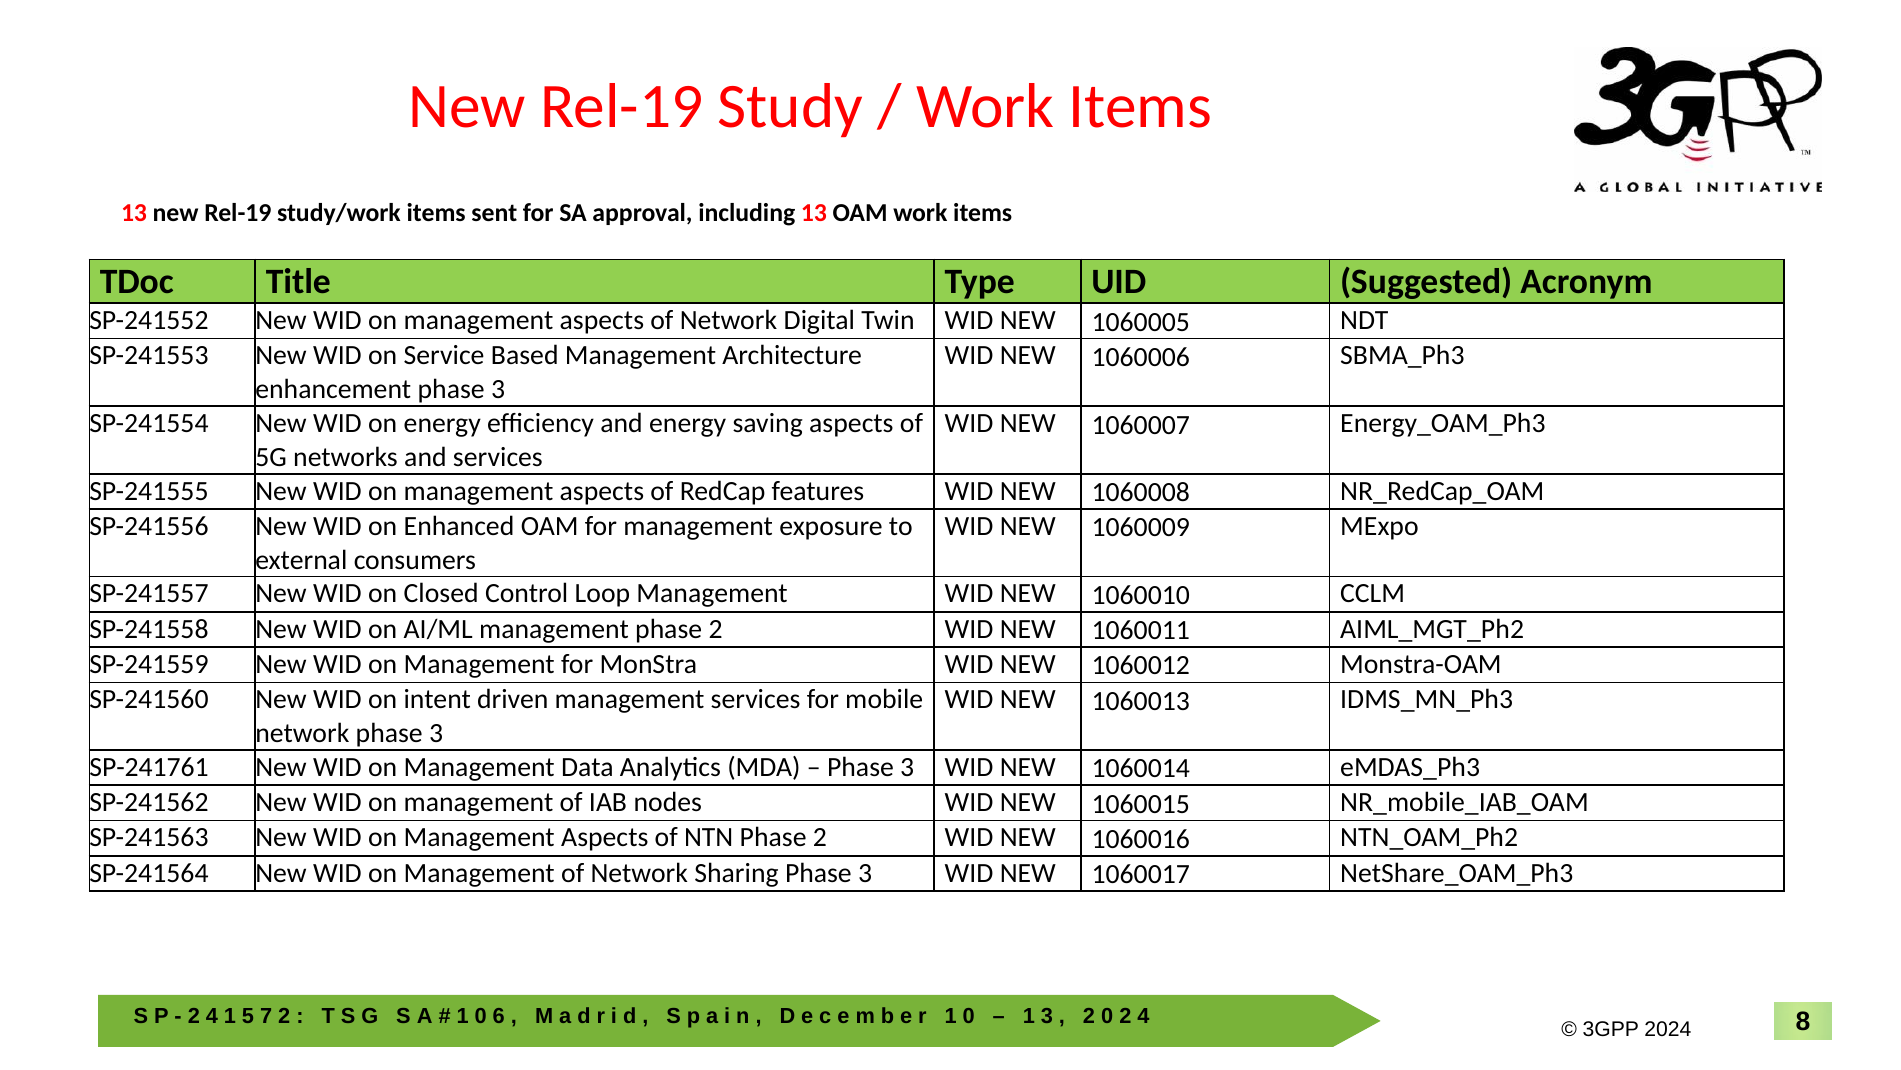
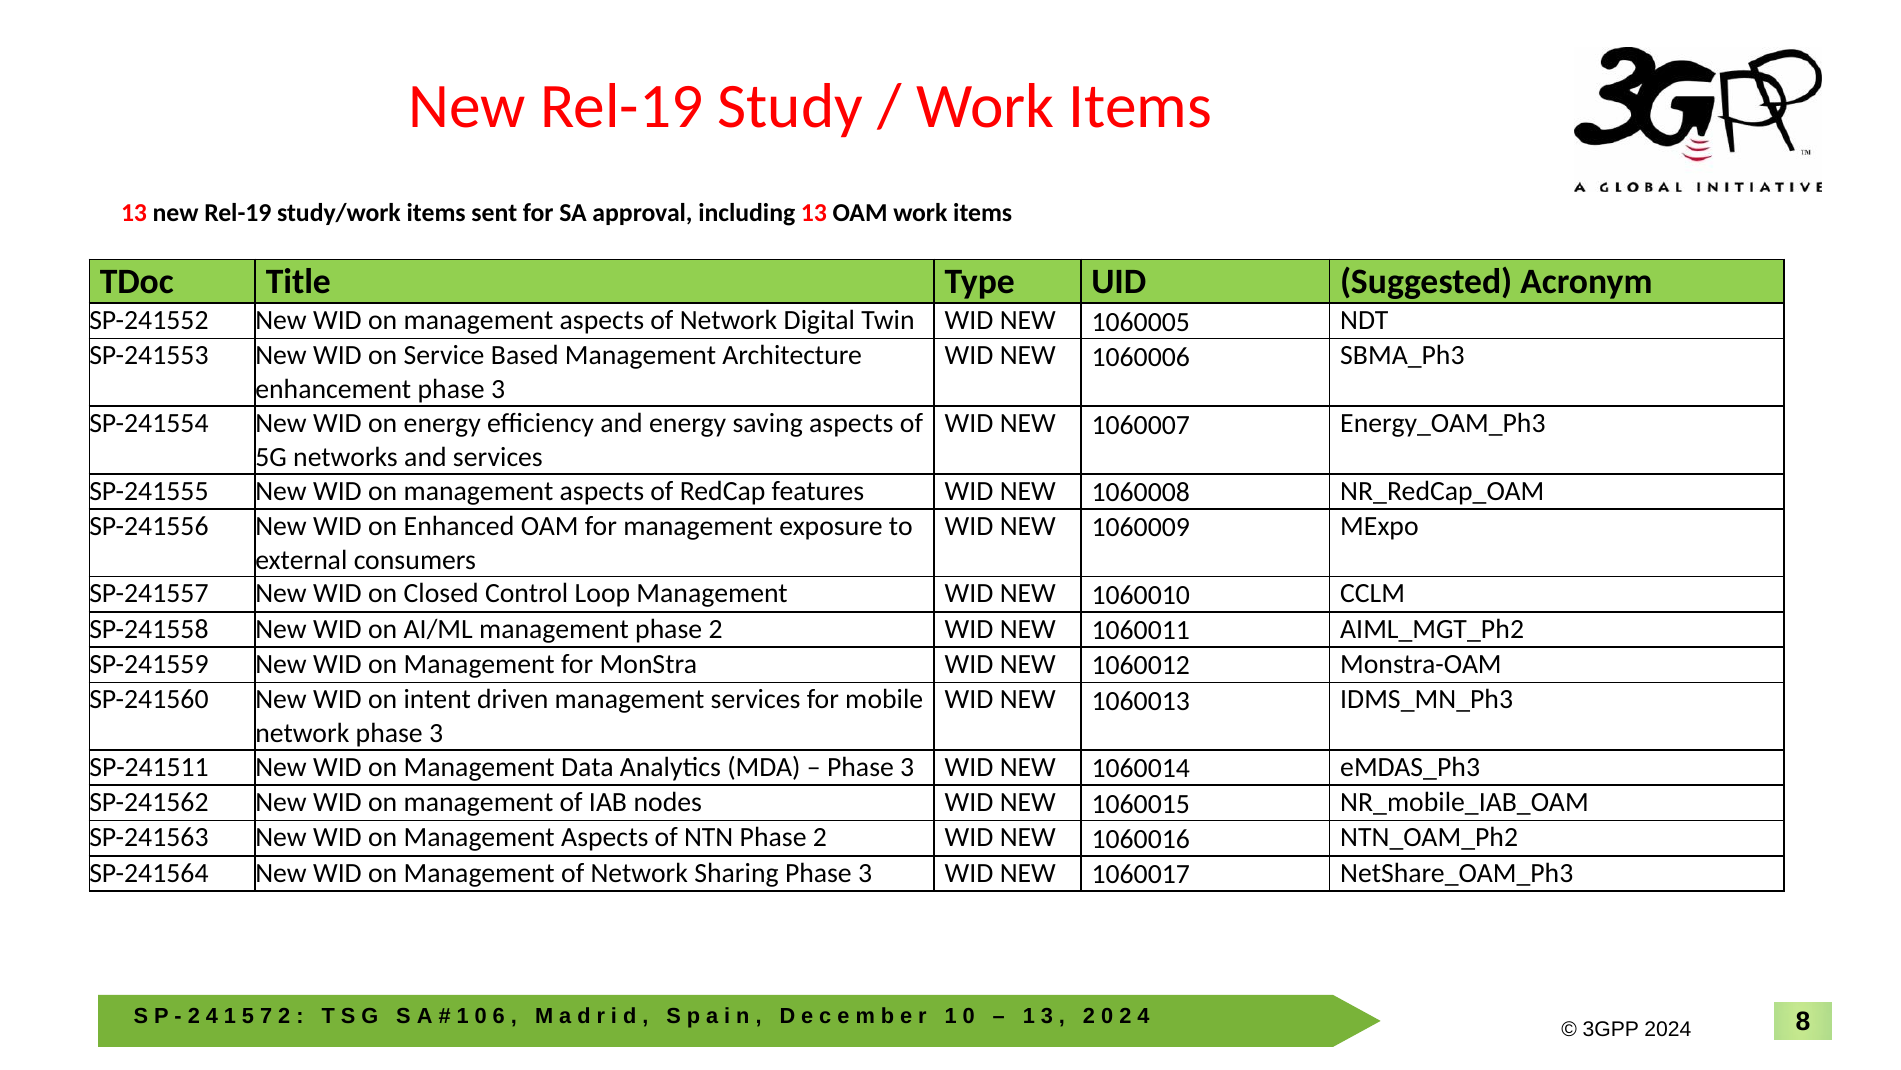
SP-241761: SP-241761 -> SP-241511 (149, 767)
